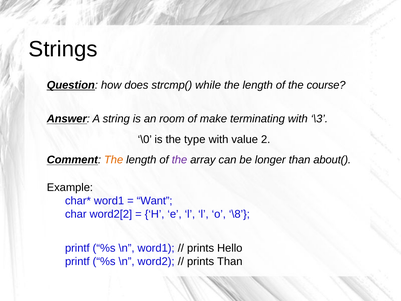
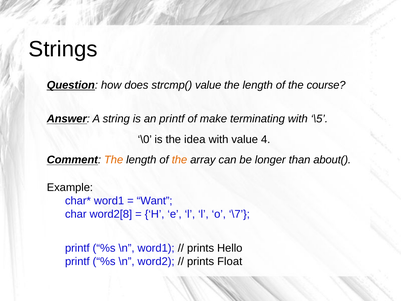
strcmp( while: while -> value (208, 85)
an room: room -> printf (172, 119)
\3: \3 -> \5 (319, 119)
type: type -> idea (195, 139)
2: 2 -> 4 (266, 139)
the colour: purple -> orange (179, 160)
word2[2: word2[2 -> word2[8 (111, 214)
\8: \8 -> \7 (239, 214)
prints Than: Than -> Float (230, 261)
